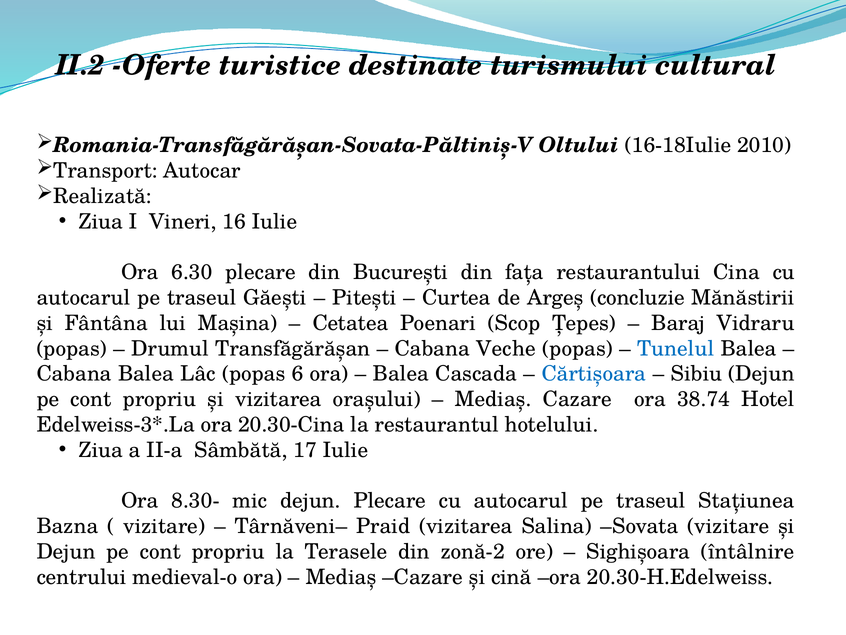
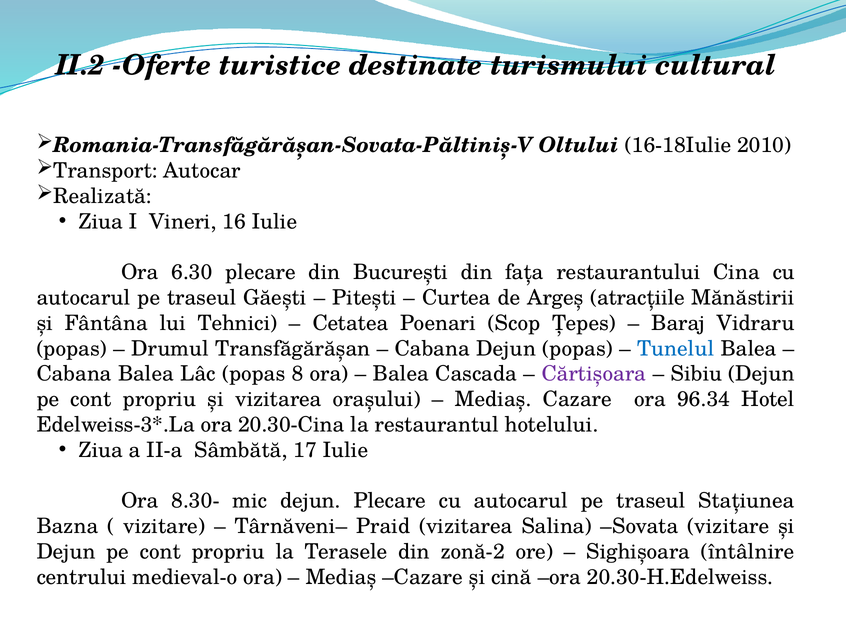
concluzie: concluzie -> atracţiile (637, 297)
Maşina: Maşina -> Tehnici (237, 323)
Cabana Veche: Veche -> Dejun (506, 348)
6: 6 -> 8 (298, 374)
Cărtişoara colour: blue -> purple (594, 374)
38.74: 38.74 -> 96.34 (704, 399)
